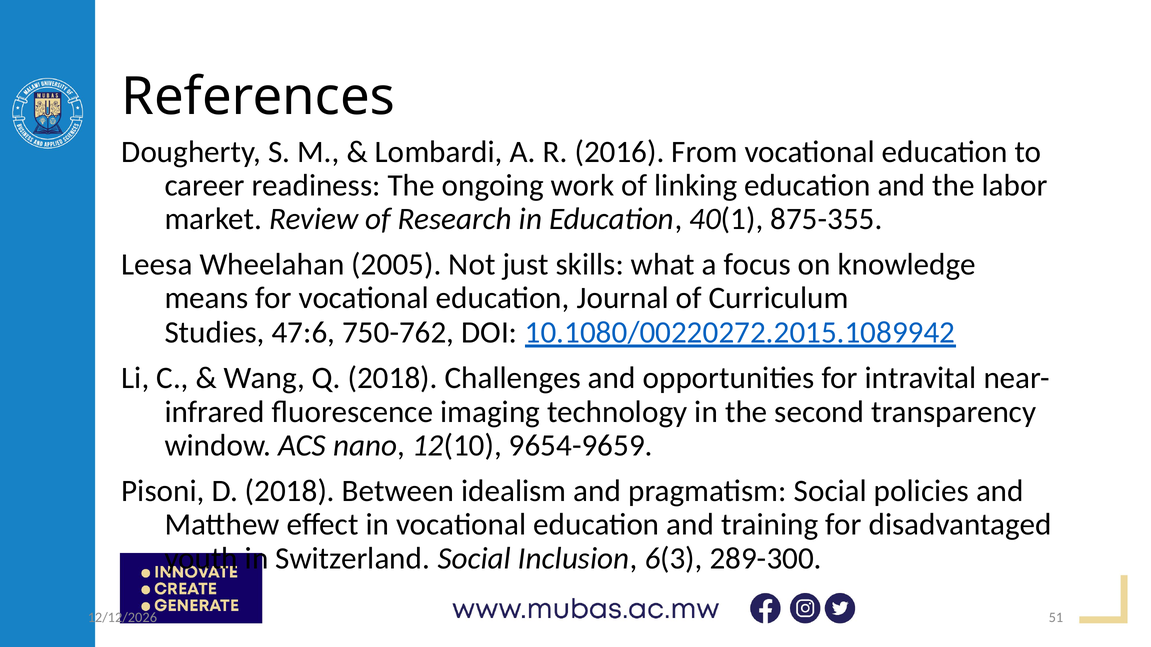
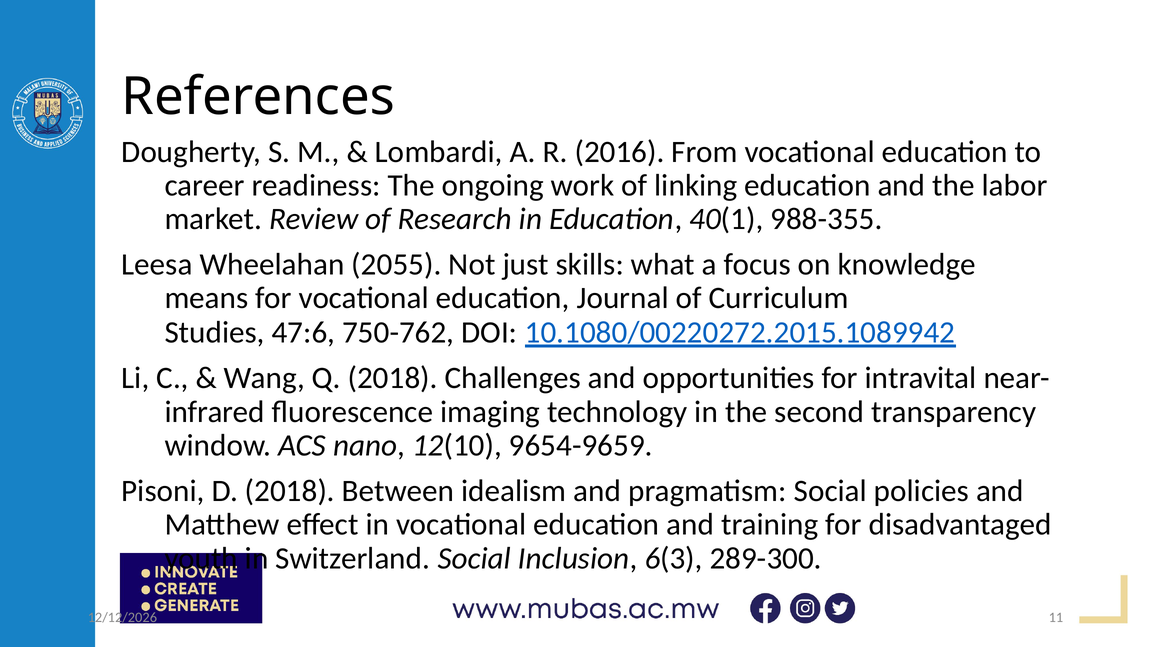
875-355: 875-355 -> 988-355 (826, 219)
2005: 2005 -> 2055 (396, 265)
51: 51 -> 11 (1056, 618)
